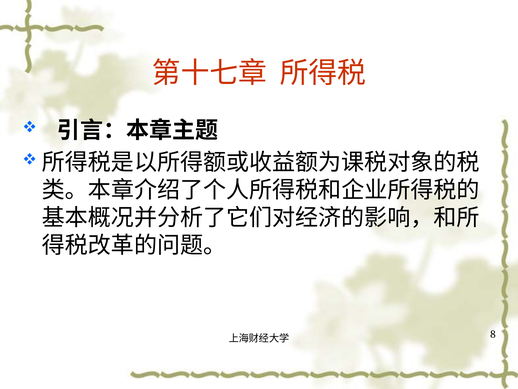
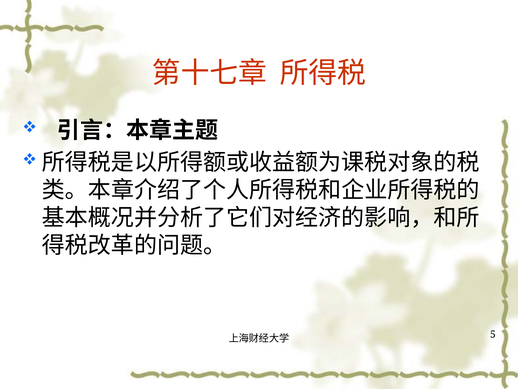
8: 8 -> 5 (493, 334)
